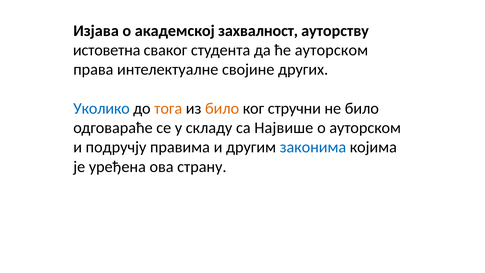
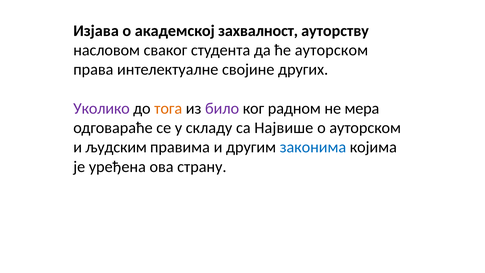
истоветна: истоветна -> насловом (107, 50)
Уколико colour: blue -> purple (102, 108)
било colour: orange -> purple (222, 108)
стручни: стручни -> радном (294, 108)
не било: било -> мера (362, 108)
подручју: подручју -> људским (116, 147)
